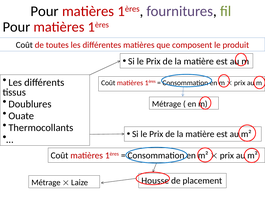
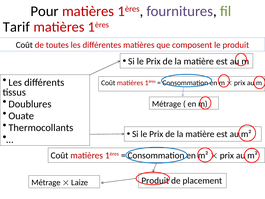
Pour: Pour -> Tarif (16, 27)
Housse: Housse -> Produit (155, 181)
